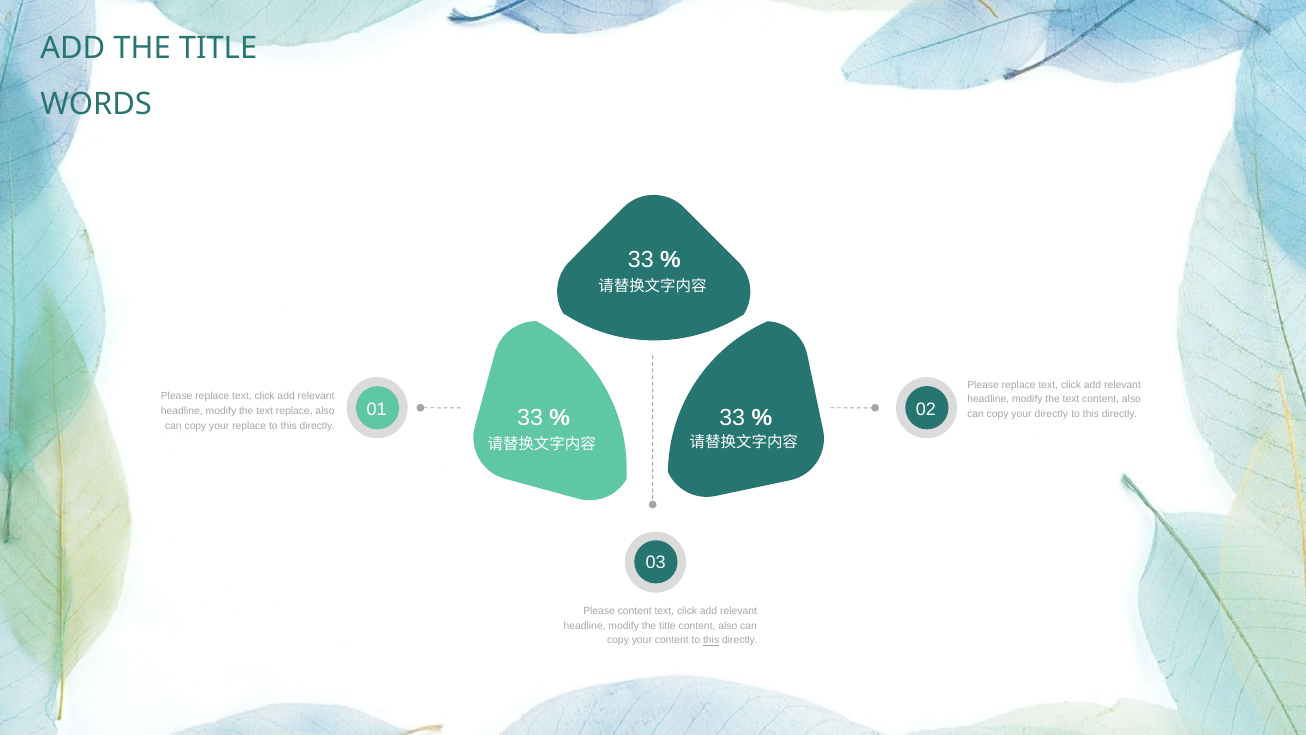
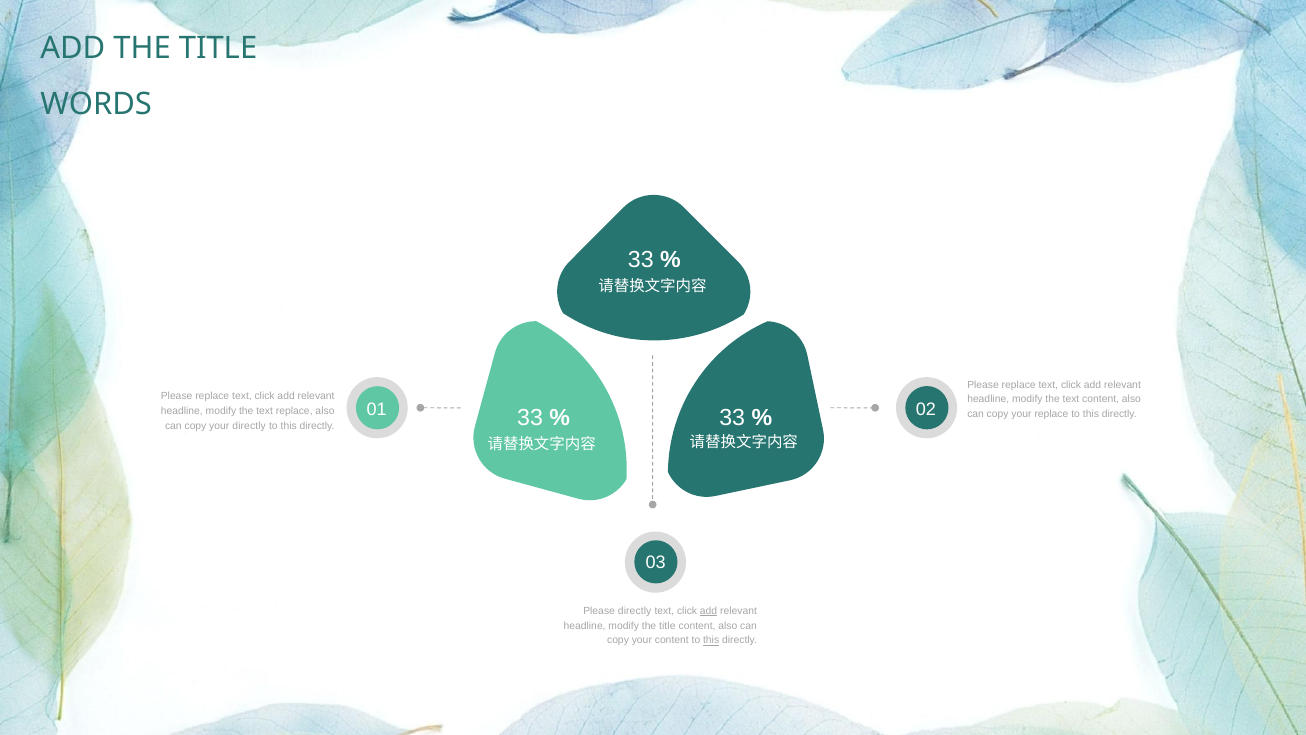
your directly: directly -> replace (1051, 414)
your replace: replace -> directly (249, 426)
Please content: content -> directly (635, 610)
add underline: none -> present (709, 610)
